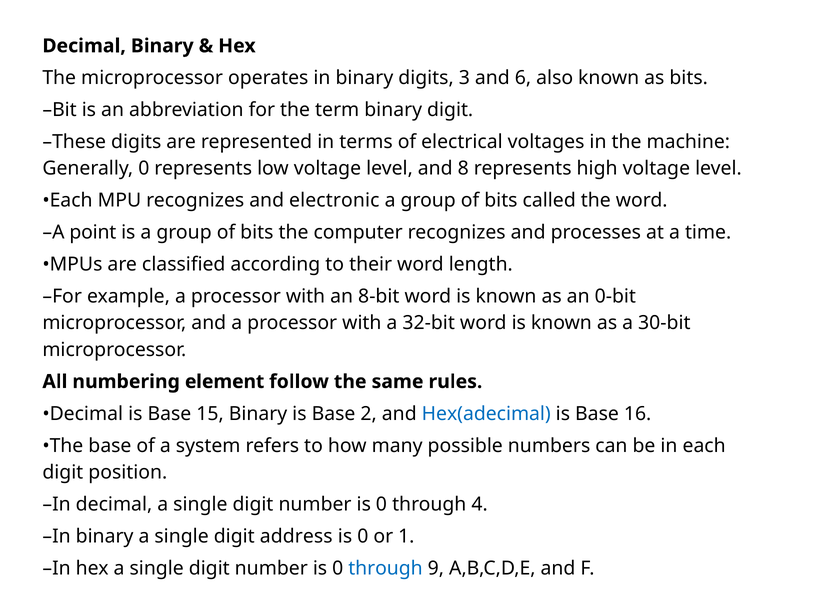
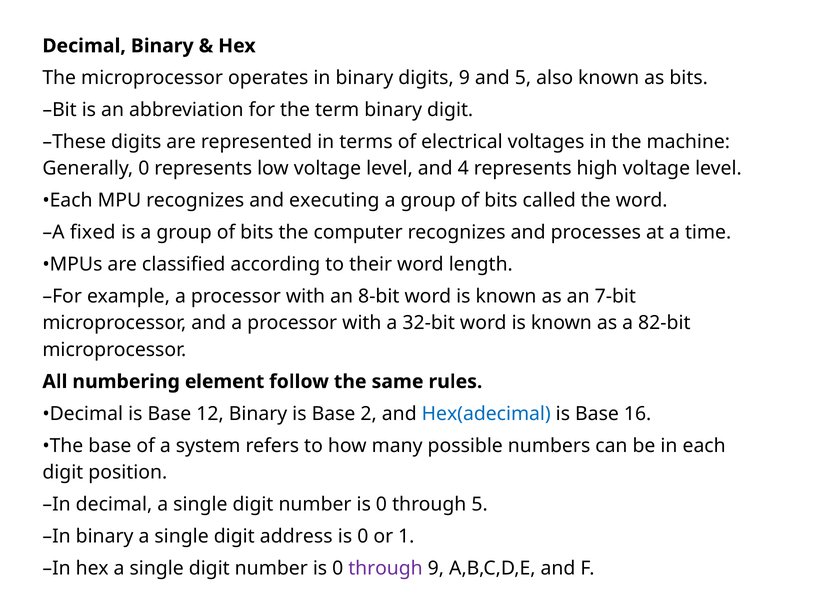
digits 3: 3 -> 9 (464, 78)
and 6: 6 -> 5 (523, 78)
8: 8 -> 4 (463, 168)
electronic: electronic -> executing (334, 200)
point: point -> fixed (93, 232)
0-bit: 0-bit -> 7-bit (615, 296)
30-bit: 30-bit -> 82-bit (664, 323)
15: 15 -> 12 (210, 413)
through 4: 4 -> 5 (480, 504)
through colour: blue -> purple (385, 568)
